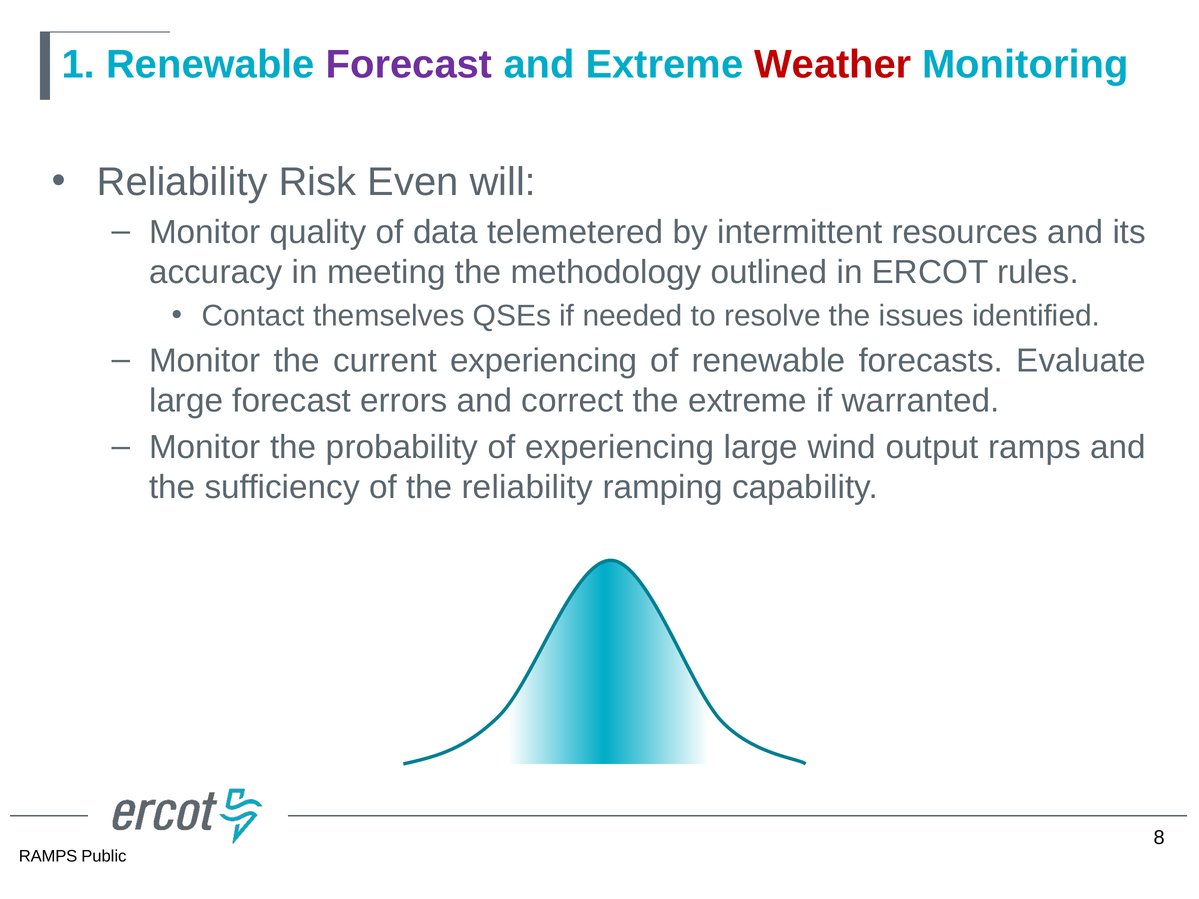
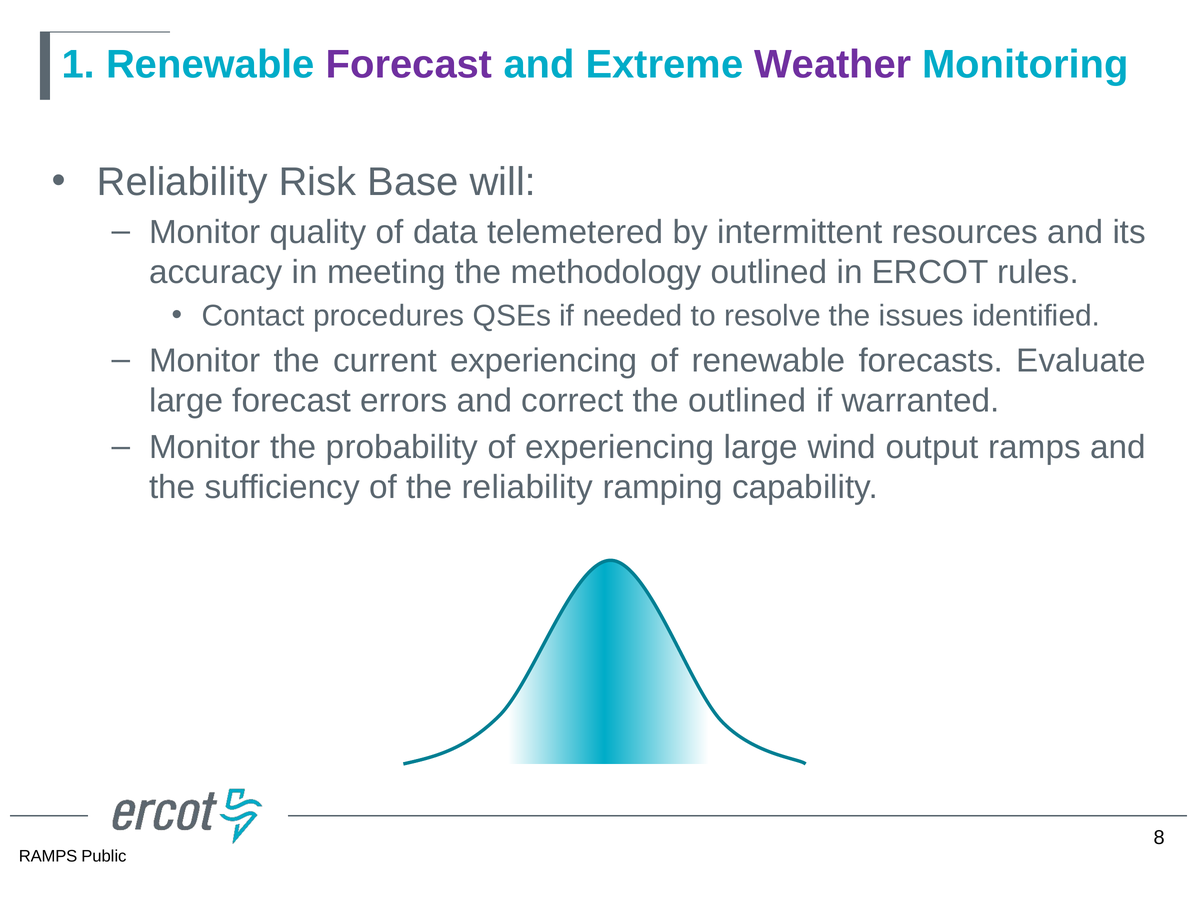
Weather colour: red -> purple (833, 65)
Even: Even -> Base (413, 182)
themselves: themselves -> procedures (389, 316)
the extreme: extreme -> outlined (747, 401)
